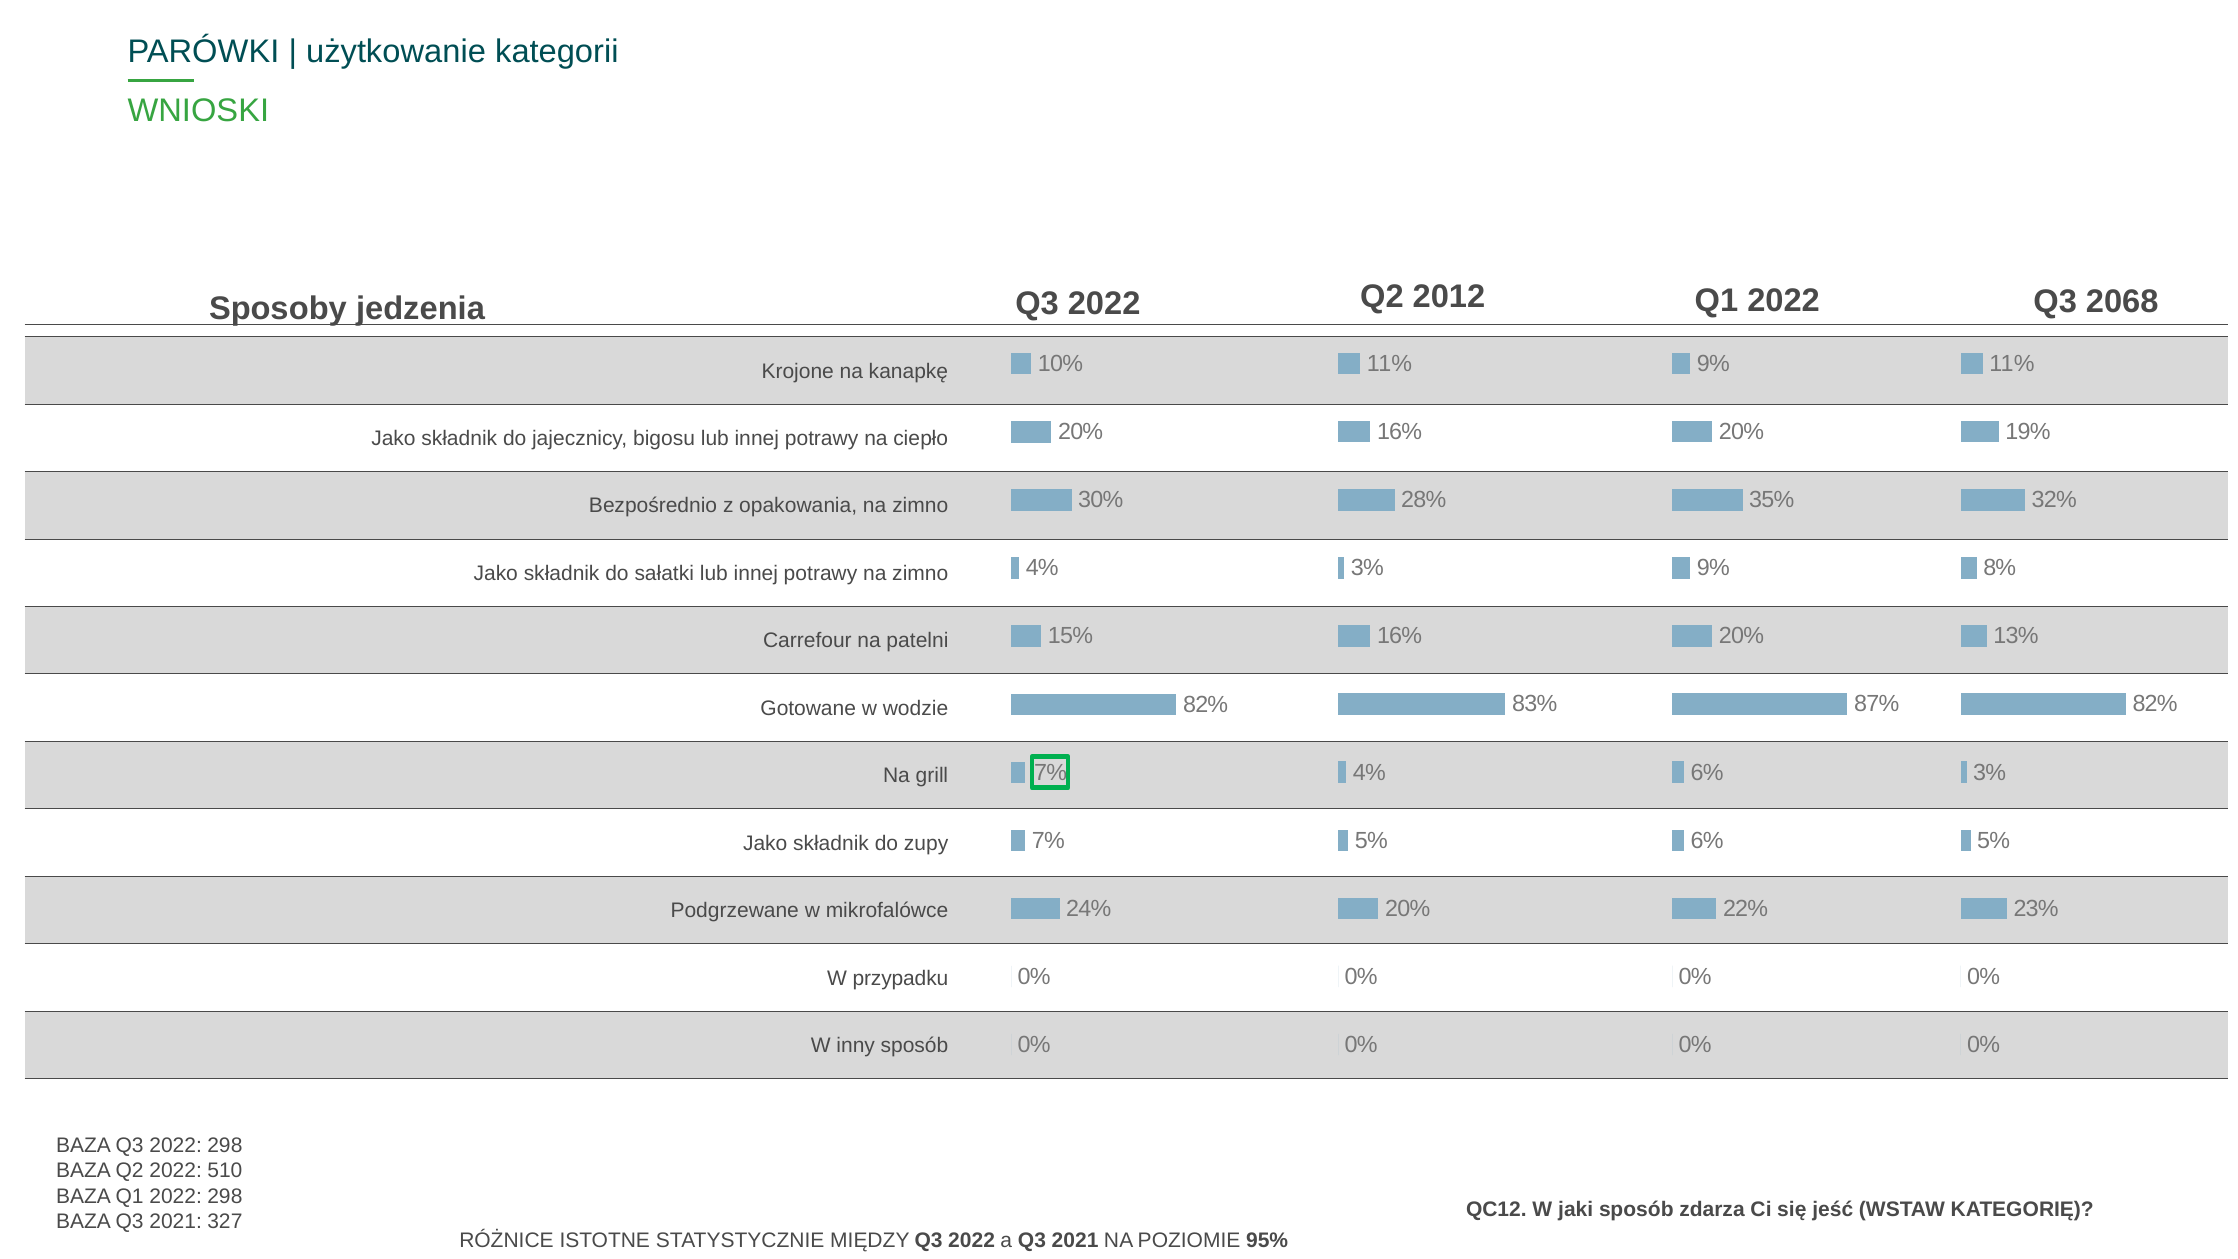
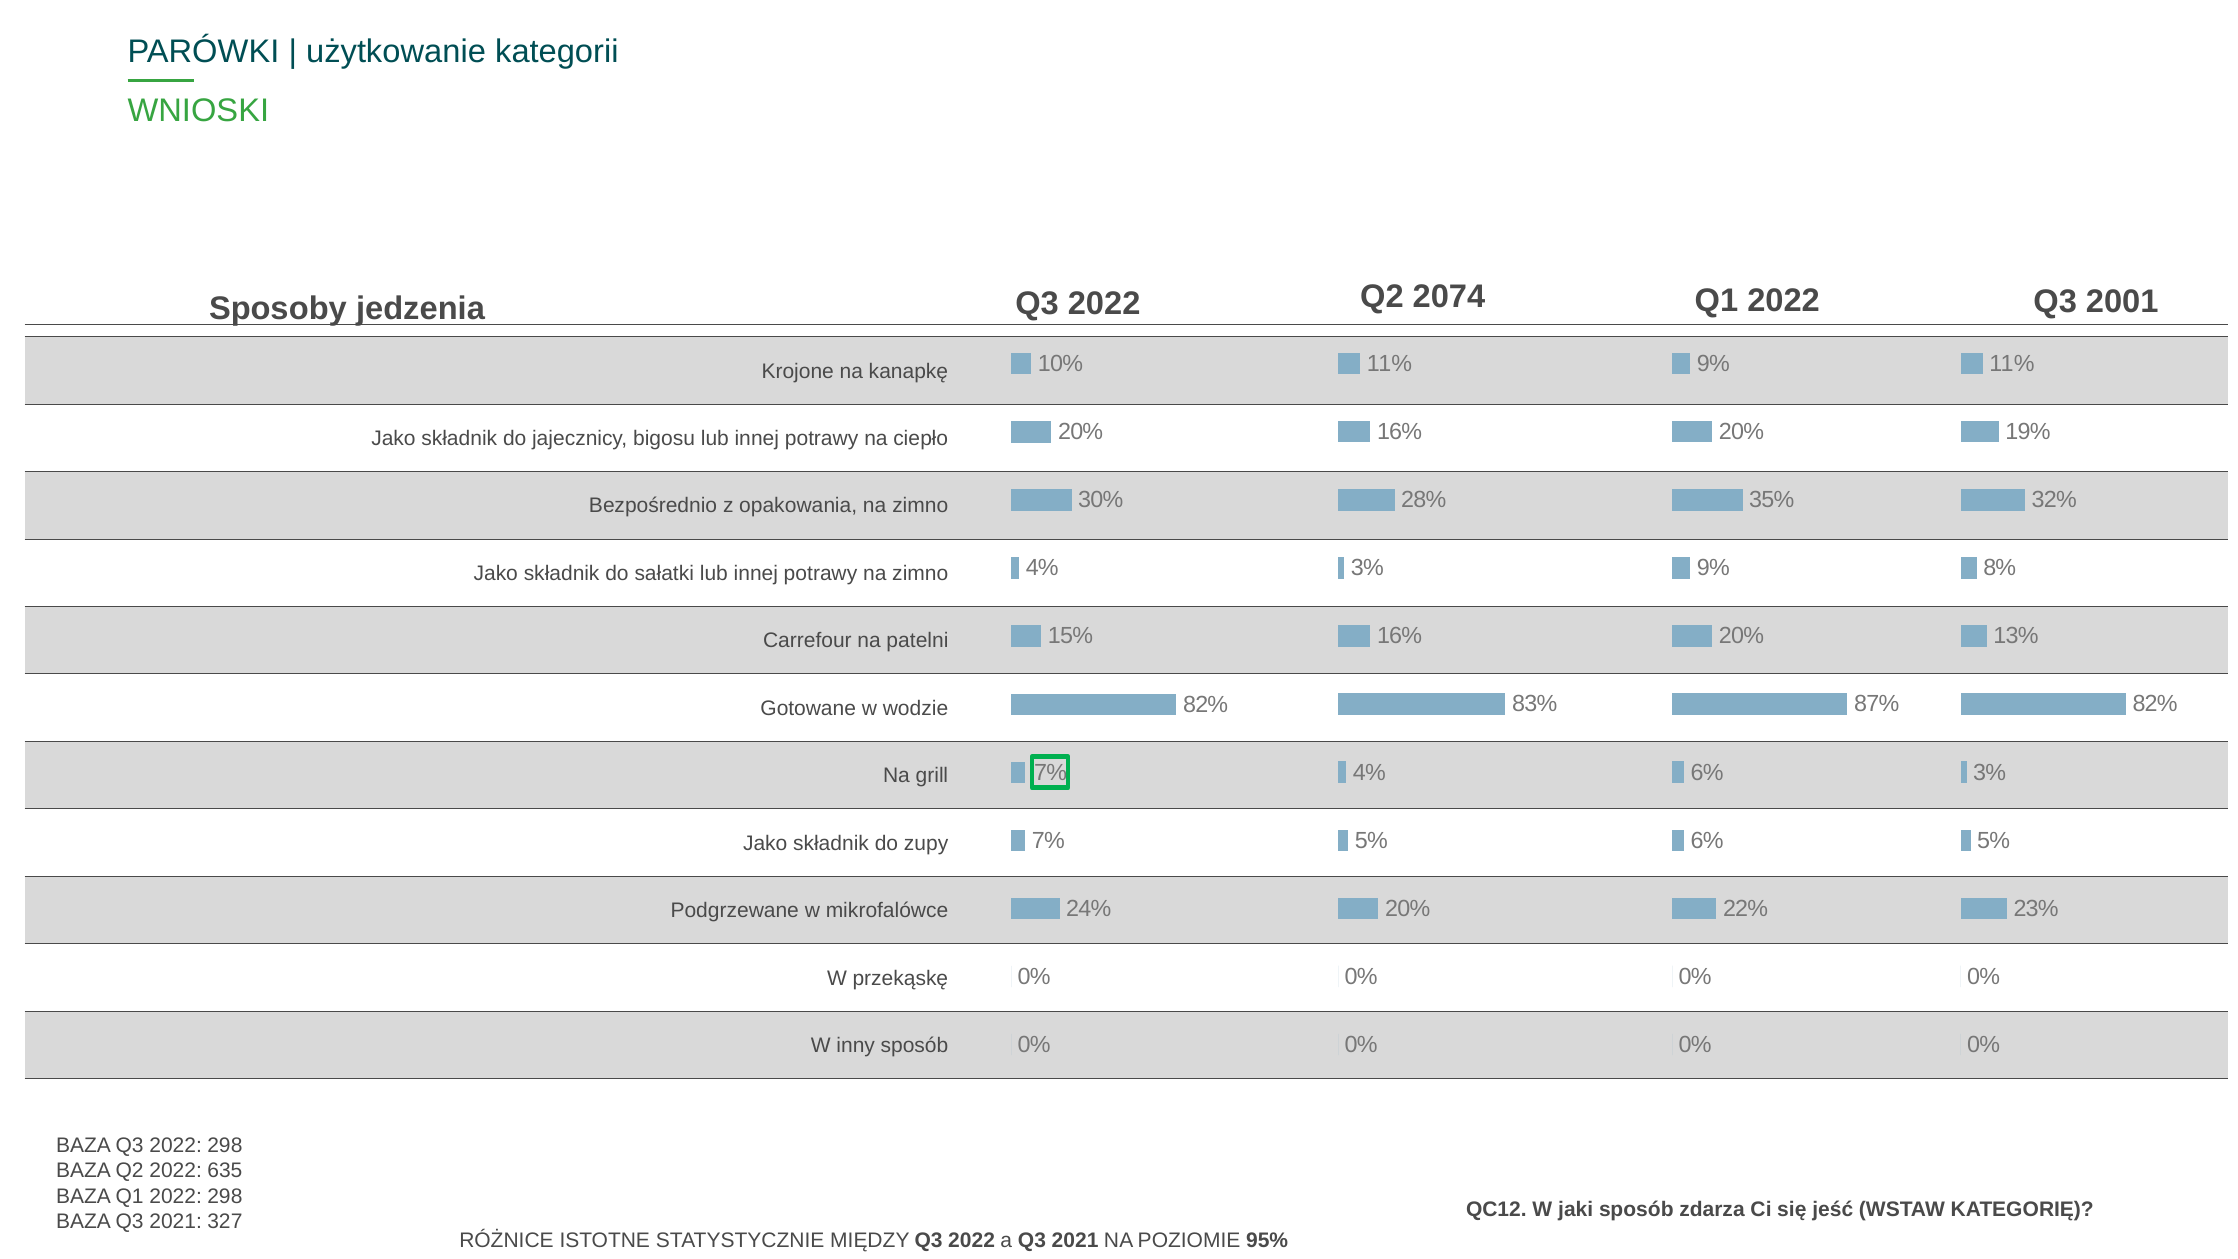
2012: 2012 -> 2074 (1449, 297)
2068: 2068 -> 2001 (2122, 302)
przypadku: przypadku -> przekąskę (900, 978)
510: 510 -> 635 (225, 1171)
